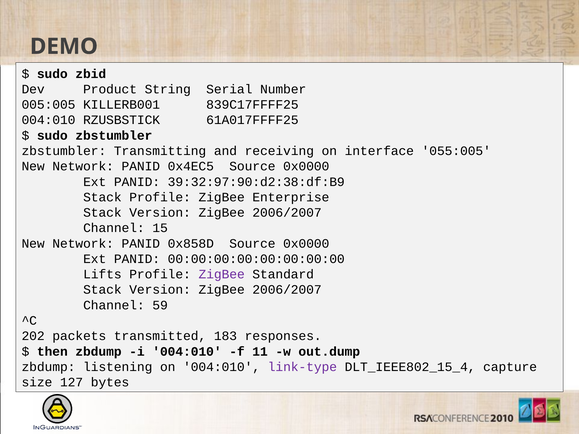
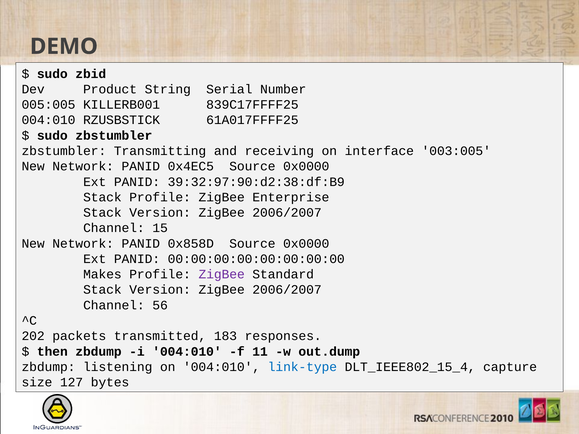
055:005: 055:005 -> 003:005 (456, 151)
Lifts: Lifts -> Makes (102, 274)
59: 59 -> 56 (160, 305)
link-type colour: purple -> blue (302, 367)
